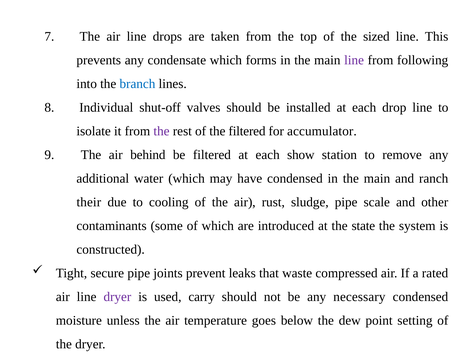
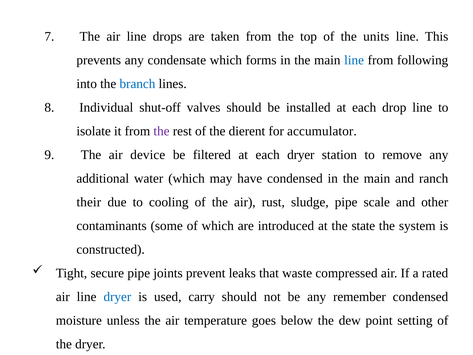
sized: sized -> units (376, 36)
line colour: purple -> blue (354, 60)
the filtered: filtered -> dierent (247, 131)
behind: behind -> device (148, 155)
each show: show -> dryer (301, 155)
dryer colour: purple -> blue (117, 297)
necessary: necessary -> remember (359, 297)
